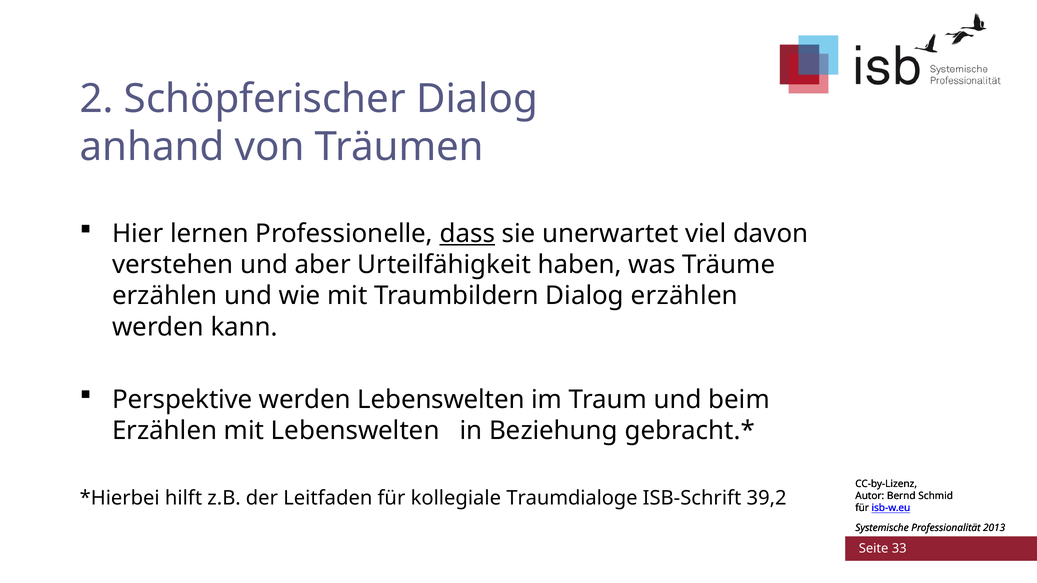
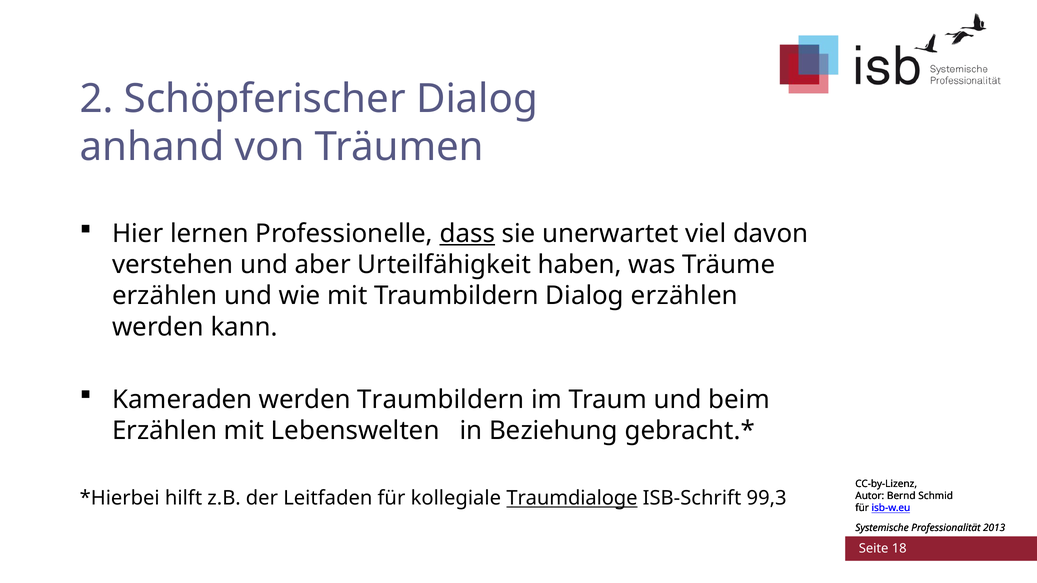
Perspektive: Perspektive -> Kameraden (182, 400)
werden Lebenswelten: Lebenswelten -> Traumbildern (441, 400)
Traumdialoge underline: none -> present (572, 498)
39,2: 39,2 -> 99,3 (767, 498)
33: 33 -> 18 (899, 549)
